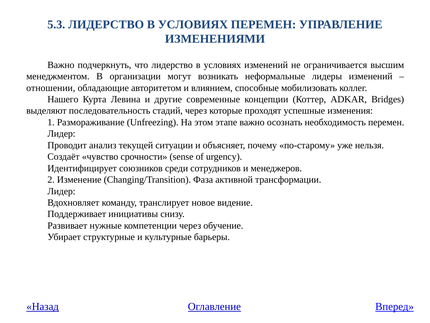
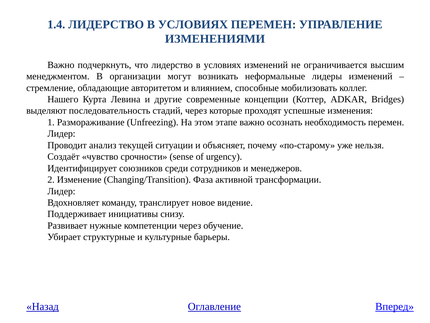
5.3: 5.3 -> 1.4 (56, 25)
отношении: отношении -> стремление (51, 88)
